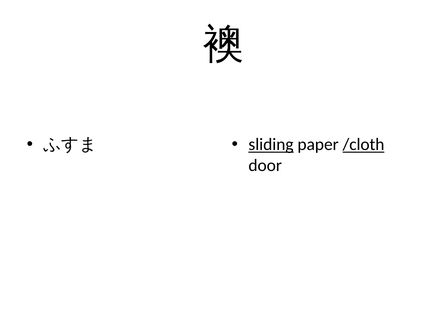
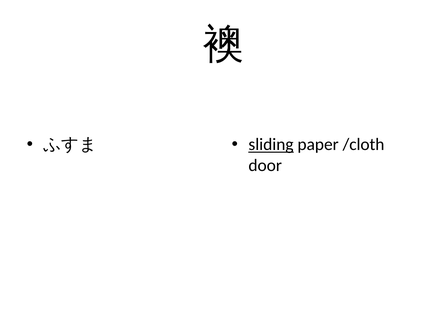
/cloth underline: present -> none (364, 144)
